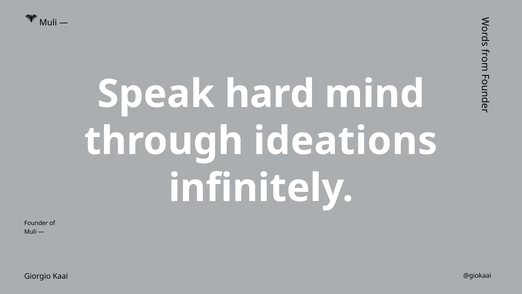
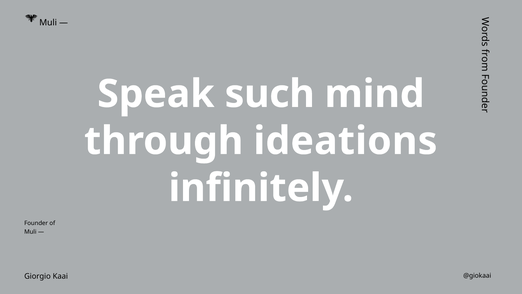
hard: hard -> such (270, 94)
